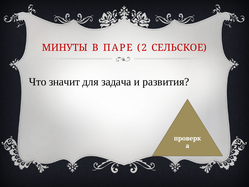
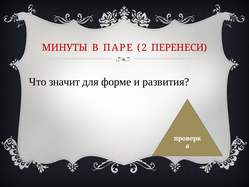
СЕЛЬСКОЕ: СЕЛЬСКОЕ -> ПЕРЕНЕСИ (179, 48)
задача: задача -> форме (116, 82)
